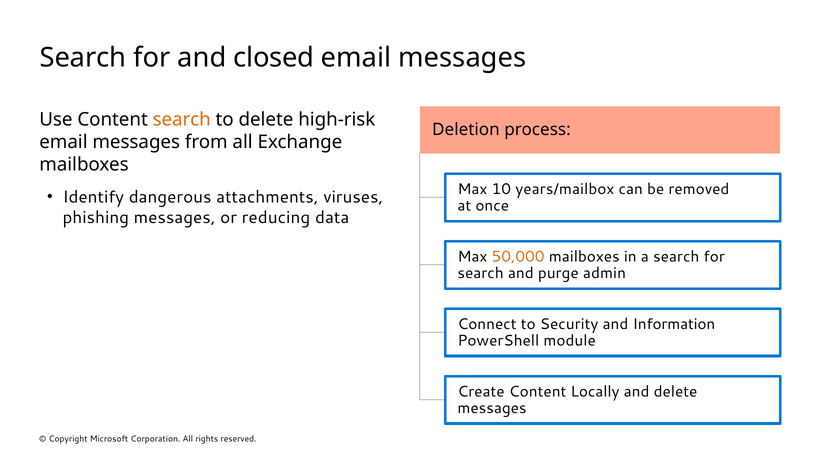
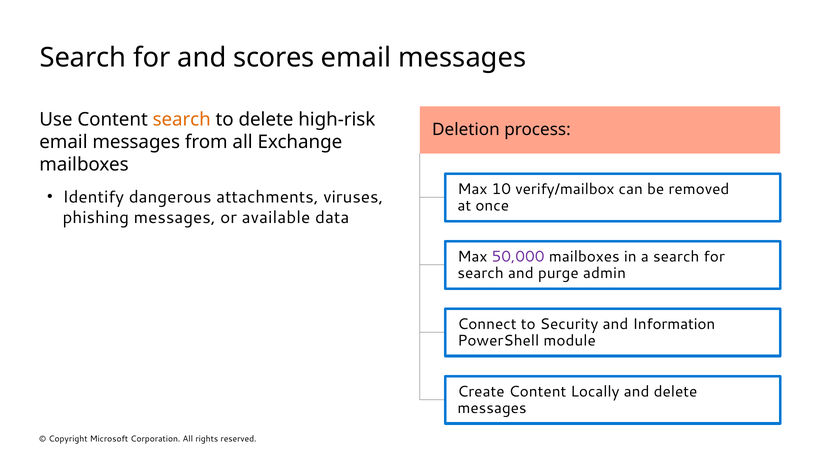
closed: closed -> scores (274, 58)
years/mailbox: years/mailbox -> verify/mailbox (565, 189)
reducing: reducing -> available (276, 218)
50,000 colour: orange -> purple (518, 257)
